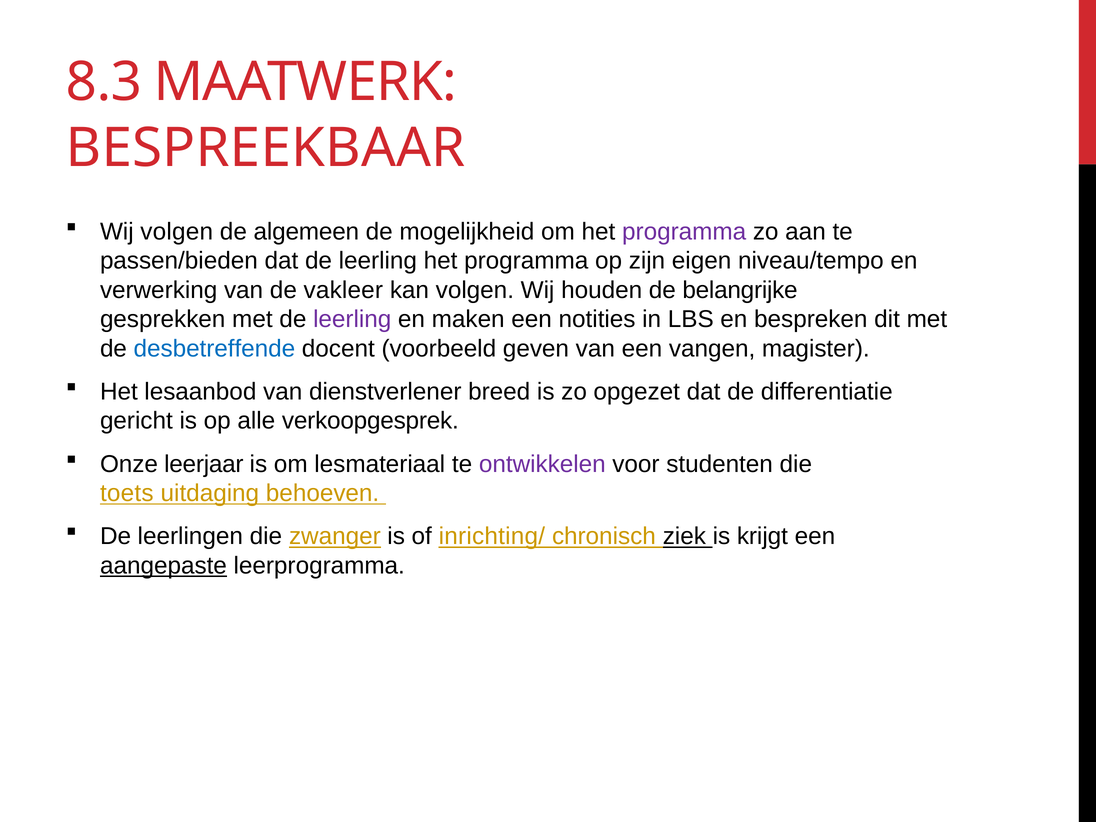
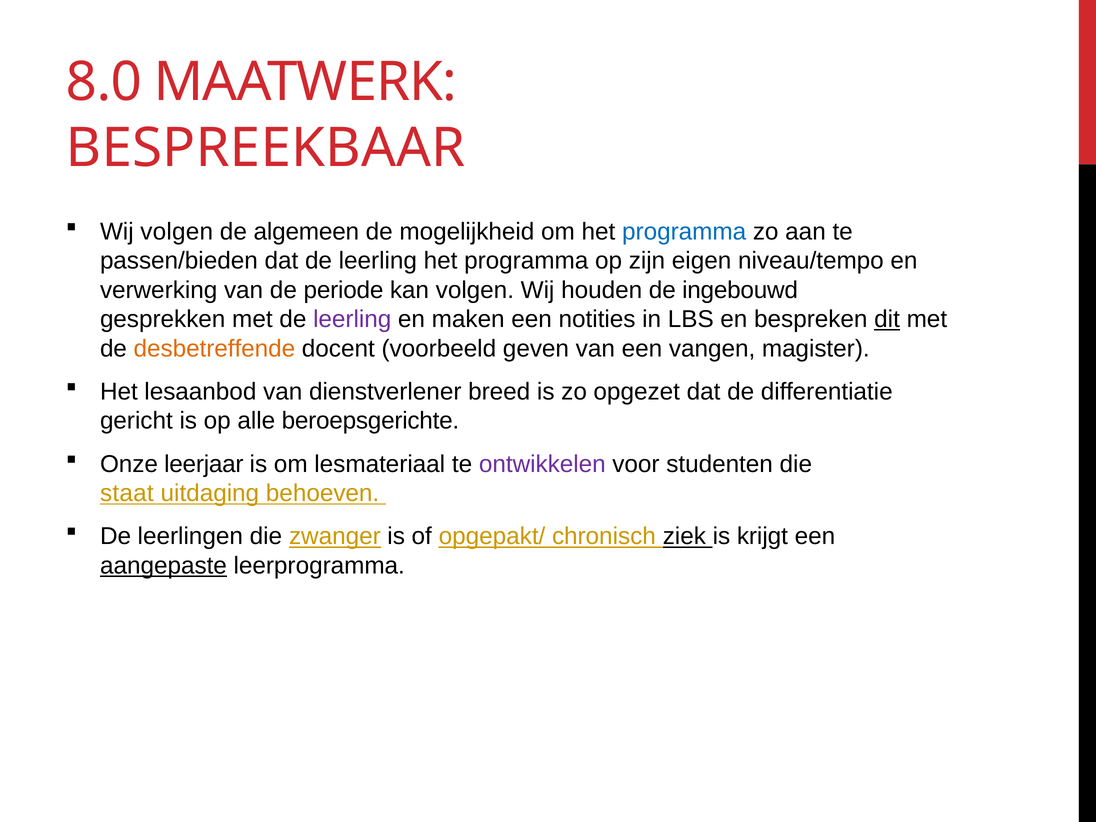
8.3: 8.3 -> 8.0 (104, 82)
programma colour: purple -> blue (684, 232)
vakleer: vakleer -> periode (344, 290)
belangrijke: belangrijke -> ingebouwd (740, 290)
dit underline: none -> present (887, 319)
desbetreffende colour: blue -> orange (214, 348)
verkoopgesprek: verkoopgesprek -> beroepsgerichte (370, 421)
toets: toets -> staat (127, 493)
inrichting/: inrichting/ -> opgepakt/ (492, 536)
